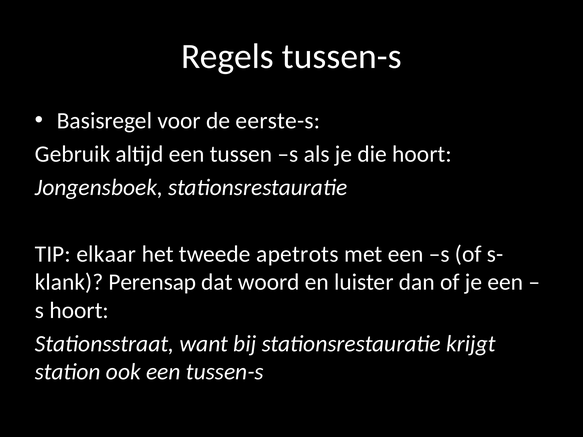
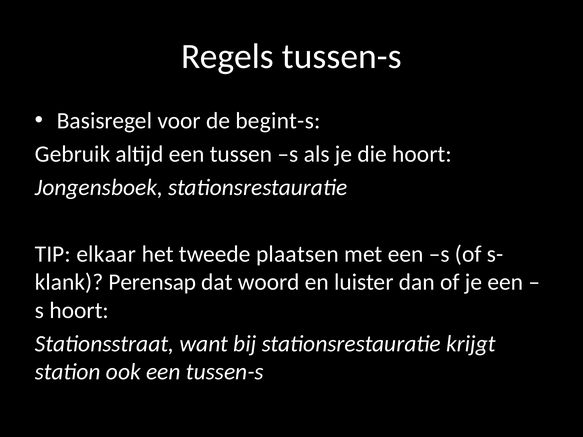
eerste-s: eerste-s -> begint-s (278, 121)
apetrots: apetrots -> plaatsen (297, 254)
